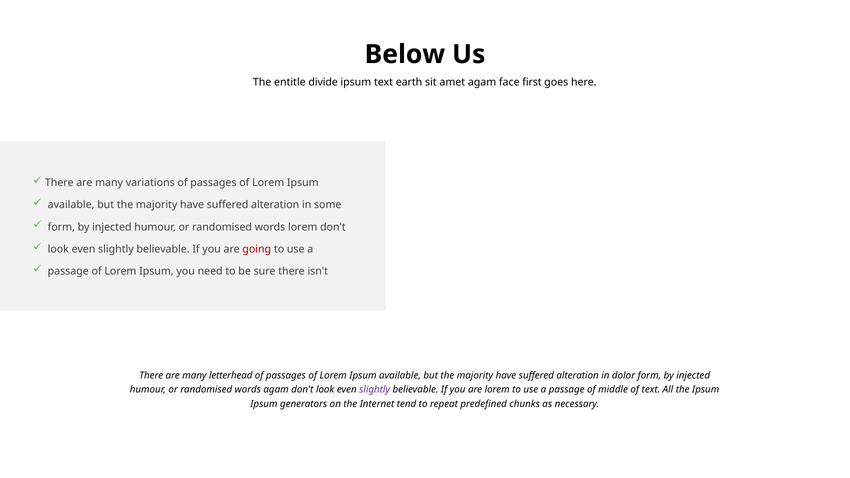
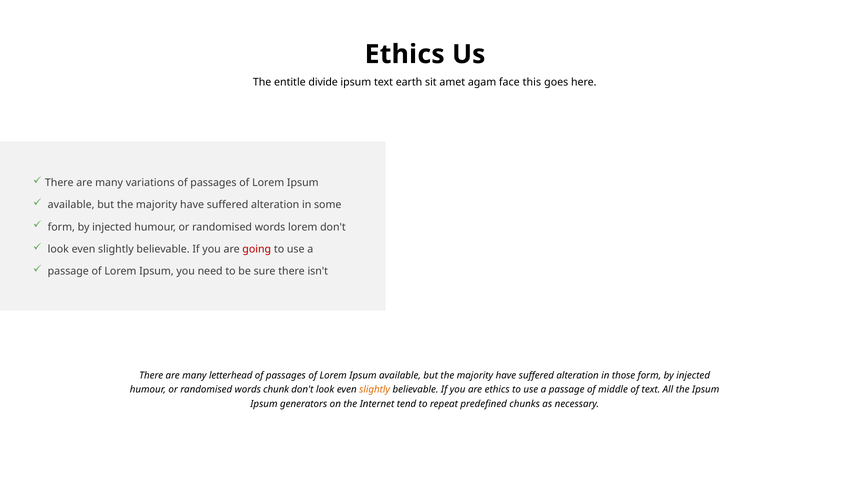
Below: Below -> Ethics (405, 54)
first: first -> this (532, 82)
dolor: dolor -> those (624, 376)
words agam: agam -> chunk (276, 390)
slightly colour: purple -> orange (375, 390)
are lorem: lorem -> ethics (497, 390)
